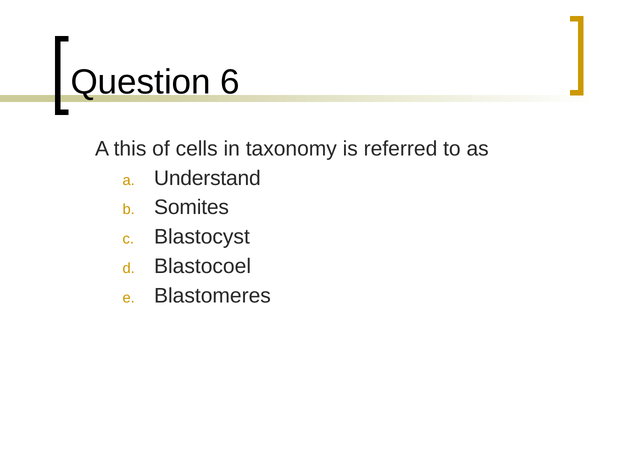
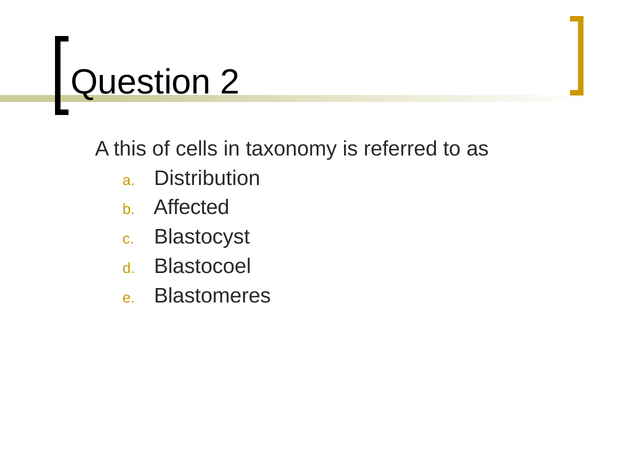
6: 6 -> 2 (230, 82)
Understand: Understand -> Distribution (207, 178)
Somites: Somites -> Affected (192, 208)
